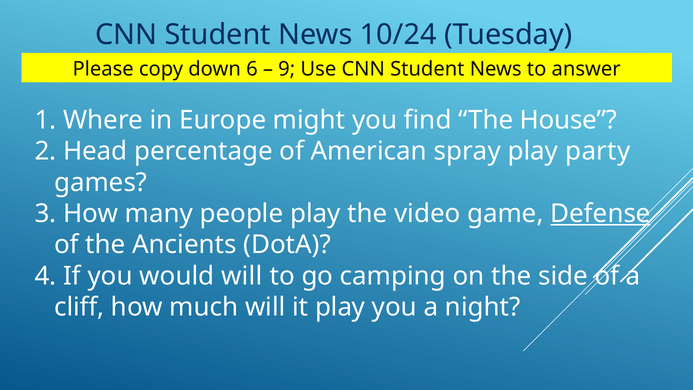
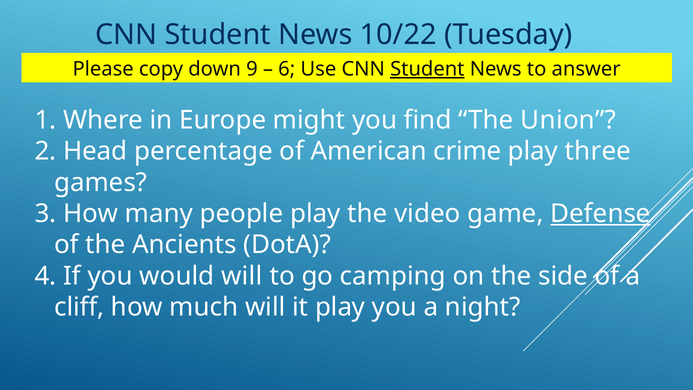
10/24: 10/24 -> 10/22 (398, 35)
6: 6 -> 9 (252, 69)
9: 9 -> 6 (287, 69)
Student underline: none -> present (427, 69)
House: House -> Union (568, 120)
spray: spray -> crime (467, 151)
party: party -> three (598, 151)
